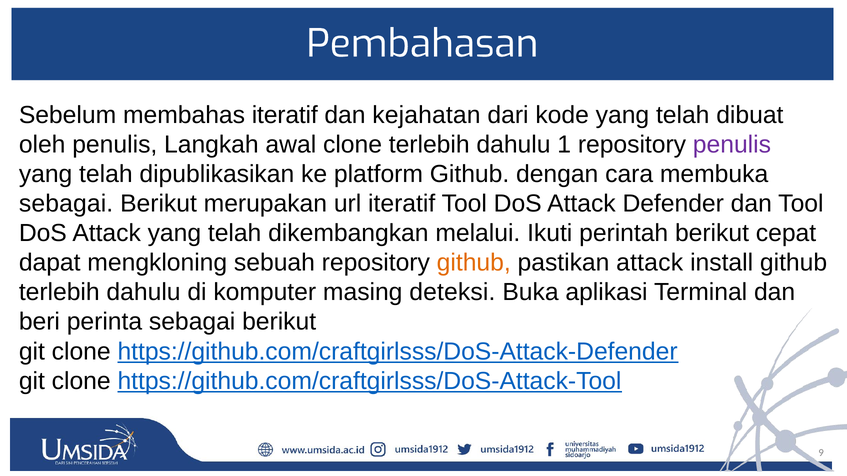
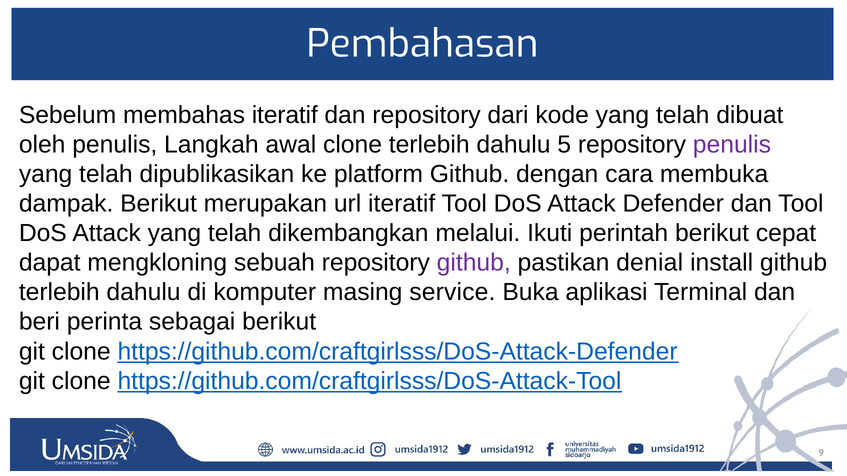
dan kejahatan: kejahatan -> repository (427, 115)
1: 1 -> 5 (564, 145)
sebagai: sebagai -> dampak (66, 204)
github colour: orange -> purple (474, 263)
pastikan attack: attack -> denial (650, 263)
deteksi: deteksi -> service (452, 293)
